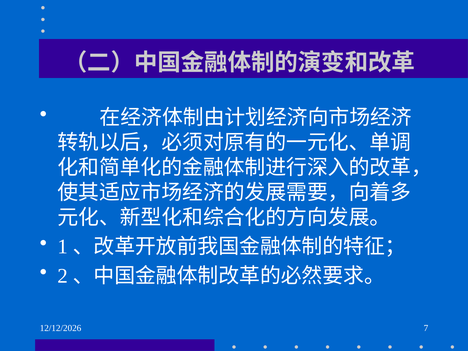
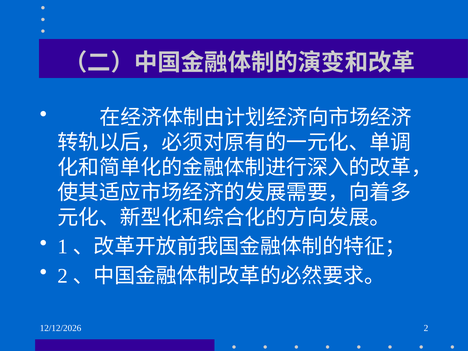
7: 7 -> 2 (426, 328)
